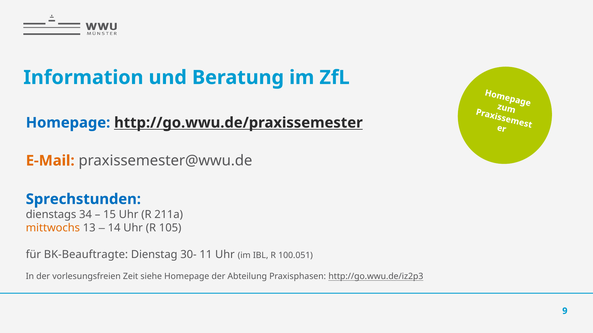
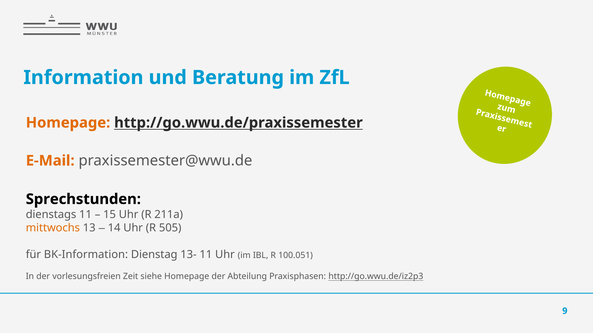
Homepage colour: blue -> orange (68, 123)
Sprechstunden colour: blue -> black (83, 199)
dienstags 34: 34 -> 11 (86, 215)
105: 105 -> 505 (170, 228)
BK-Beauftragte: BK-Beauftragte -> BK-Information (86, 255)
30-: 30- -> 13- (189, 255)
